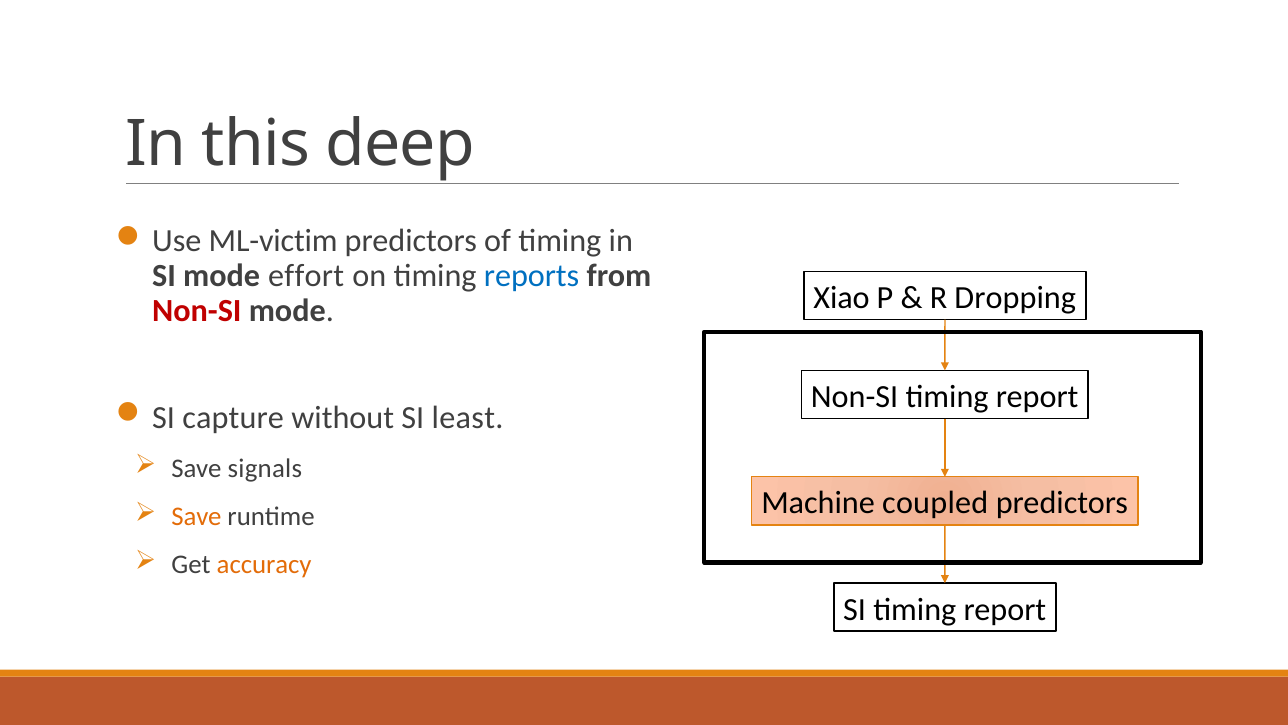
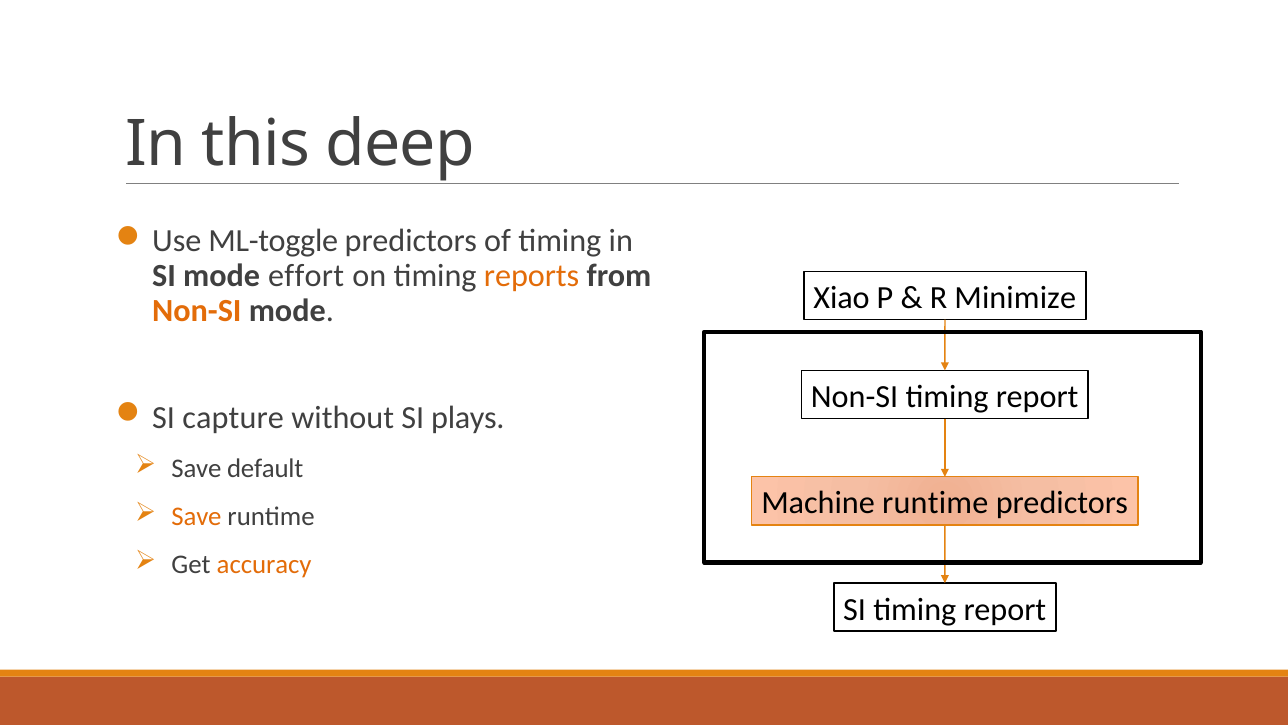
ML-victim: ML-victim -> ML-toggle (273, 241)
reports colour: blue -> orange (532, 276)
Dropping: Dropping -> Minimize (1015, 298)
Non-SI colour: red -> orange (197, 311)
least: least -> plays (468, 418)
signals: signals -> default (265, 468)
Machine coupled: coupled -> runtime (935, 503)
